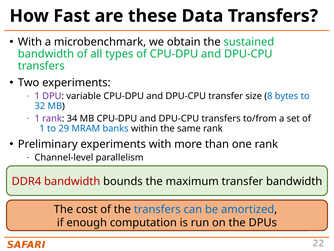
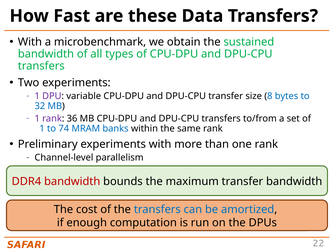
34: 34 -> 36 (72, 118)
29: 29 -> 74 (64, 128)
